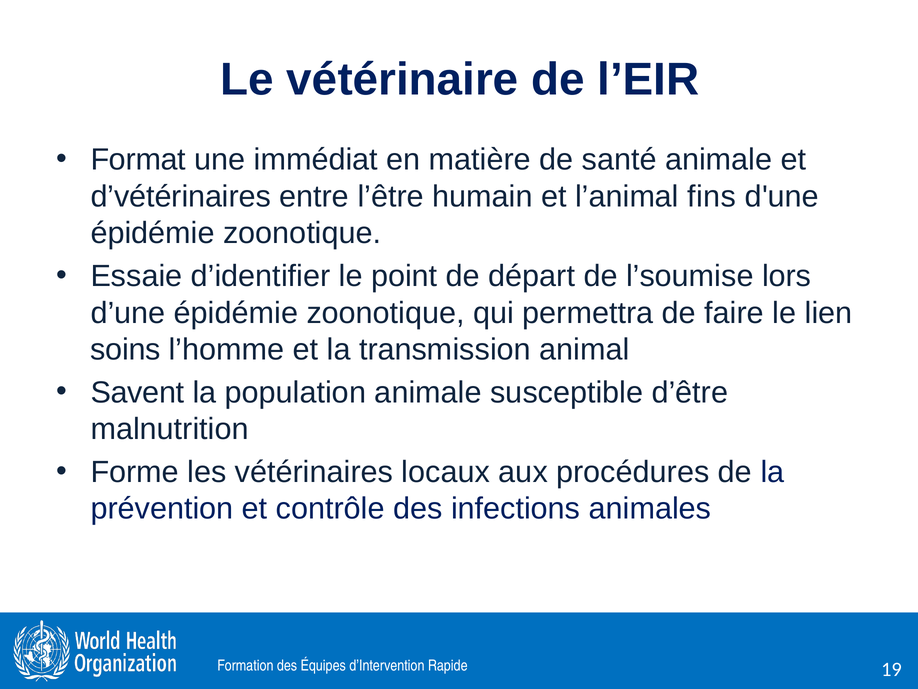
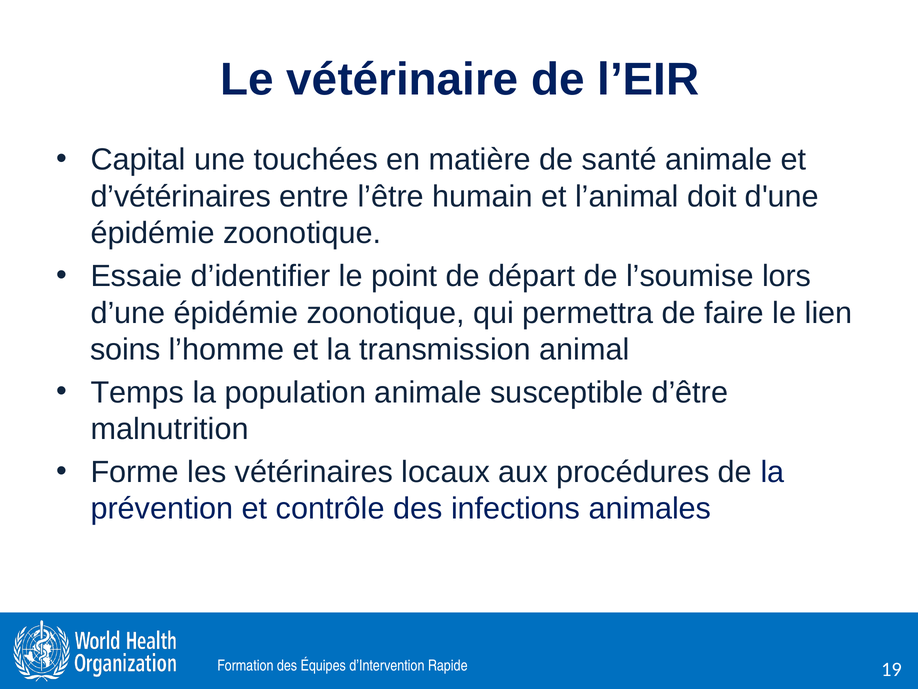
Format: Format -> Capital (138, 160)
immédiat: immédiat -> touchées (316, 160)
fins: fins -> doit (712, 196)
Savent: Savent -> Temps (137, 392)
